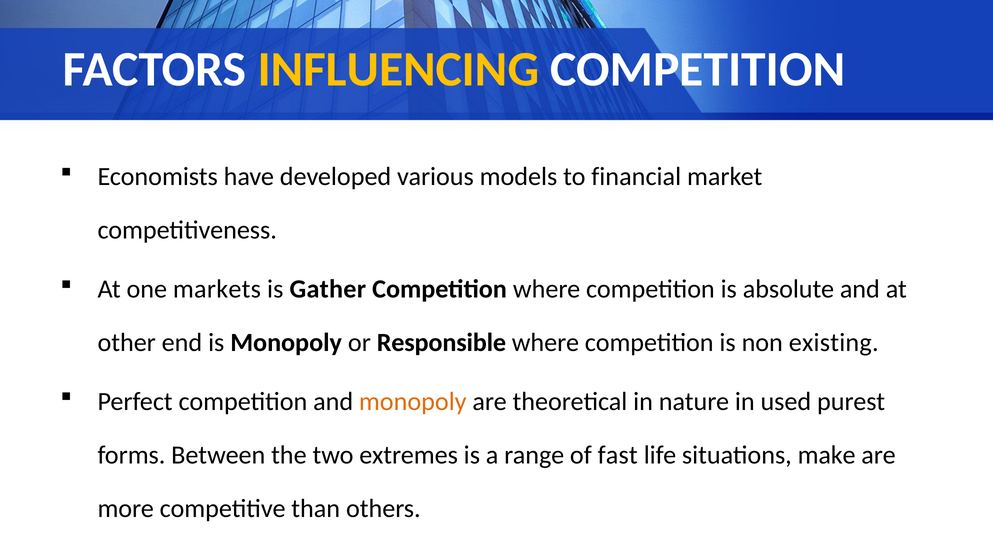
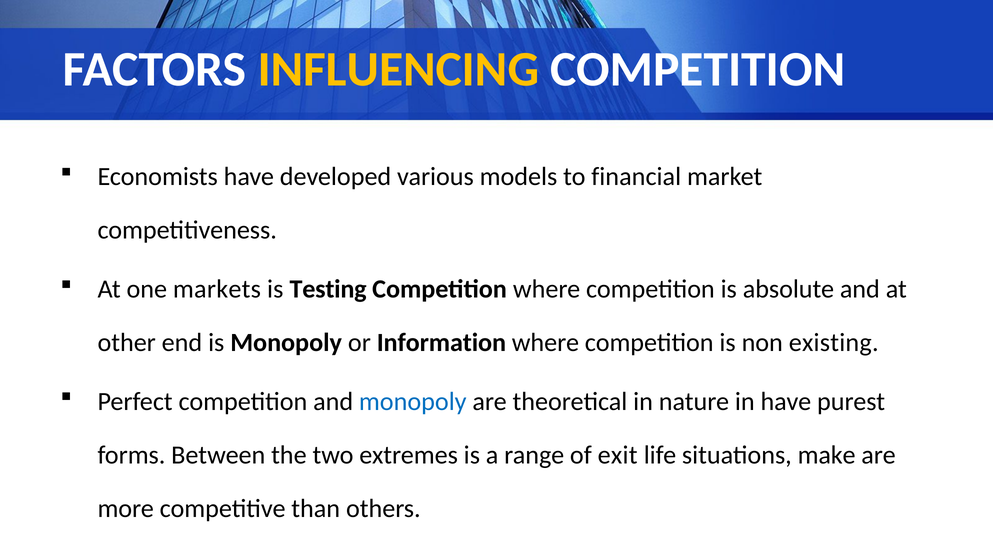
Gather: Gather -> Testing (328, 289)
Responsible: Responsible -> Information (441, 342)
monopoly colour: orange -> blue (413, 401)
in used: used -> have (786, 401)
fast: fast -> exit (618, 455)
